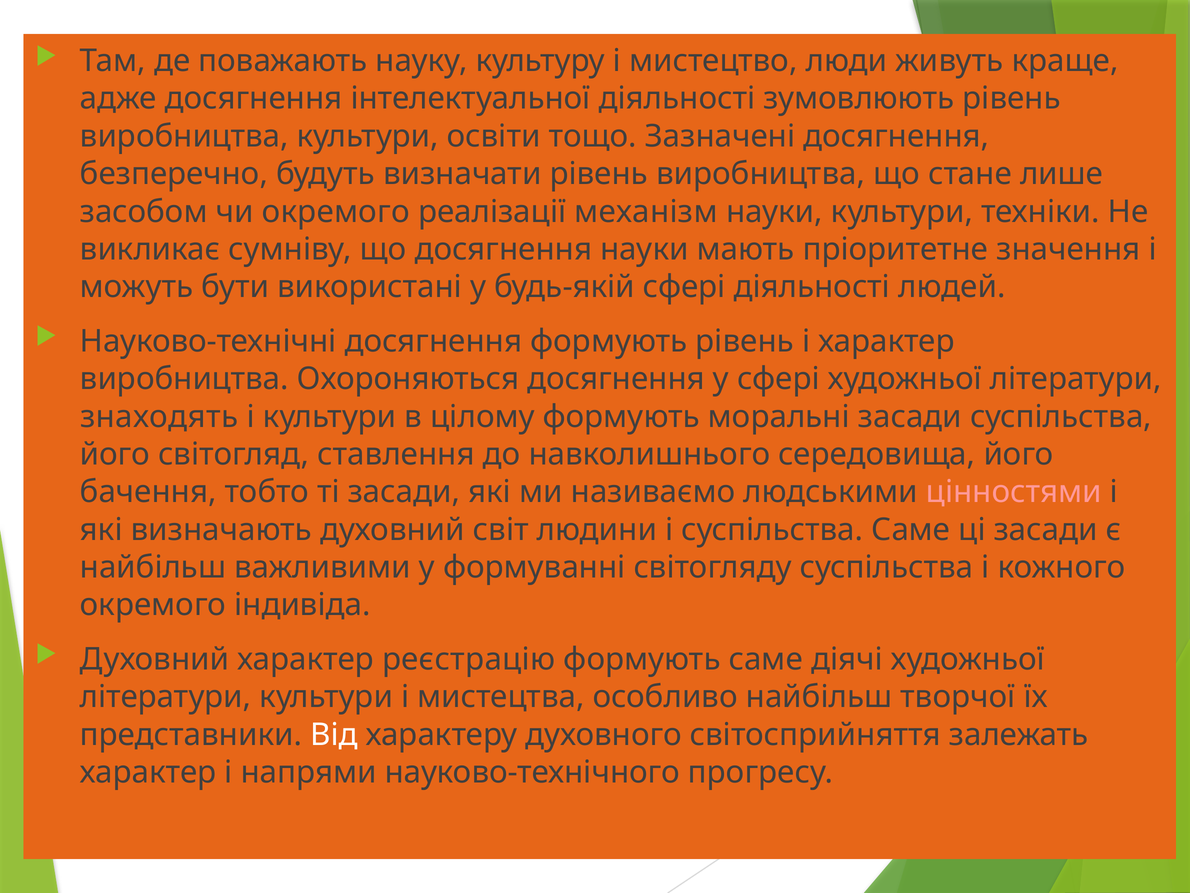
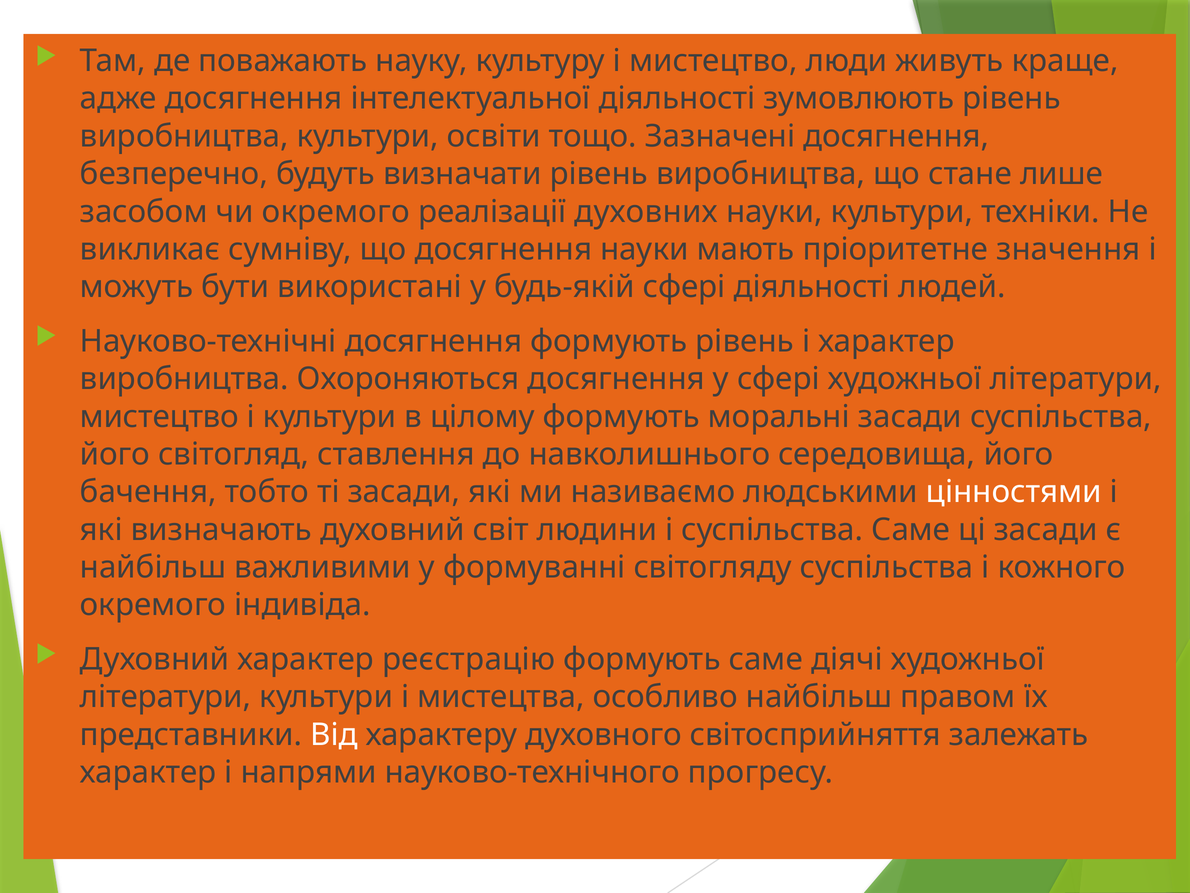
механізм: механізм -> духовних (646, 212)
знаходять: знаходять -> мистецтво (159, 416)
цінностями colour: pink -> white (1014, 492)
творчої: творчої -> правом (958, 697)
